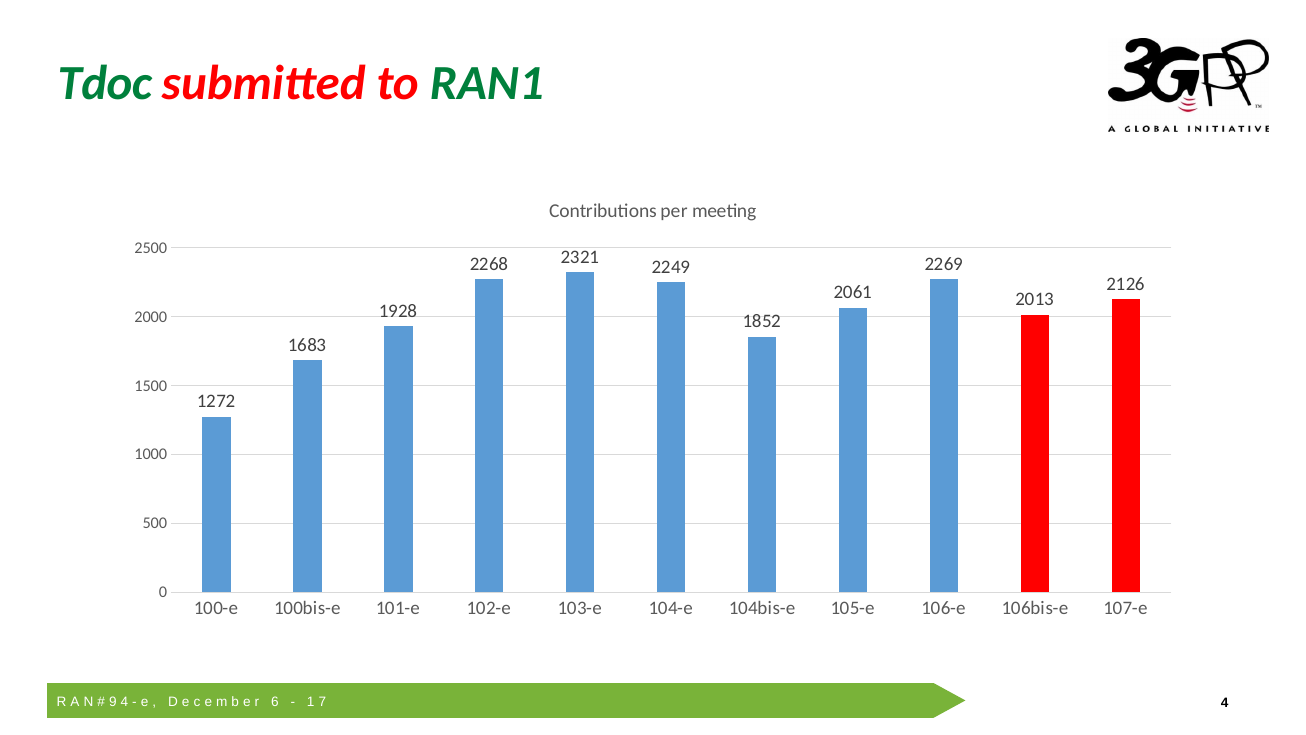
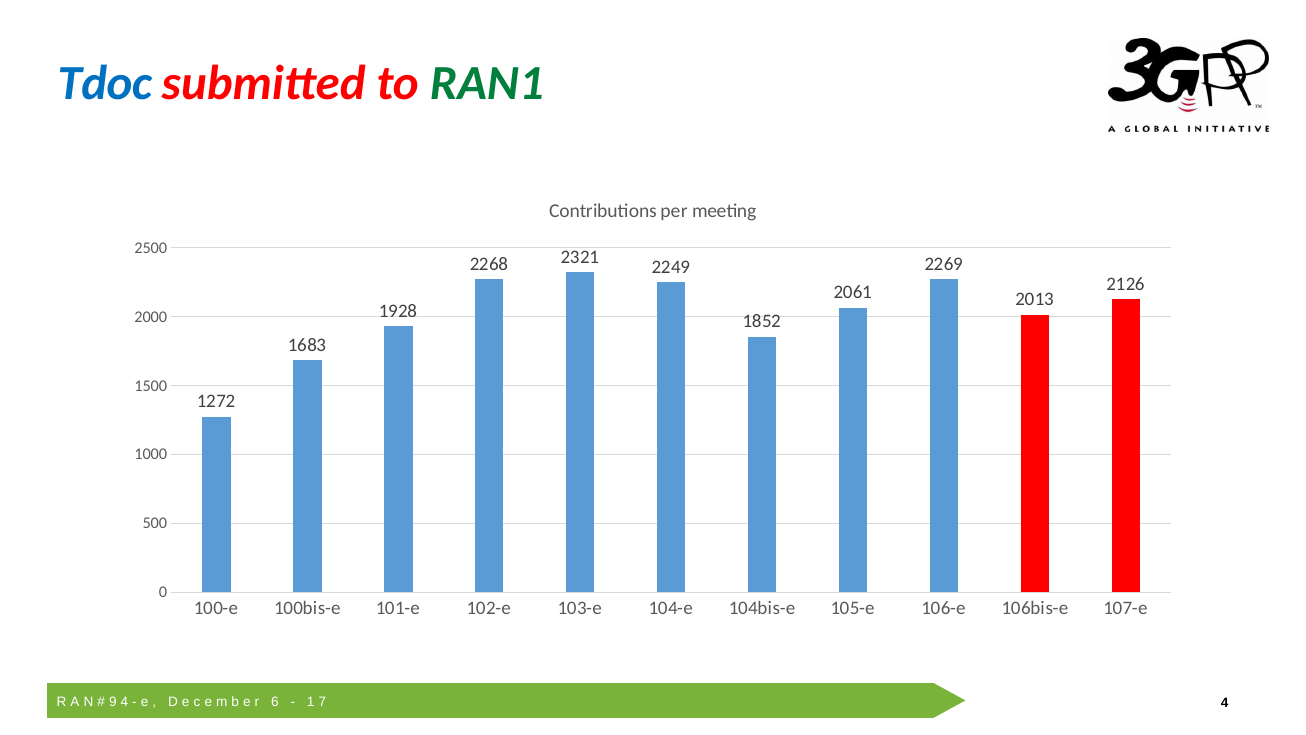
Tdoc colour: green -> blue (105, 83)
